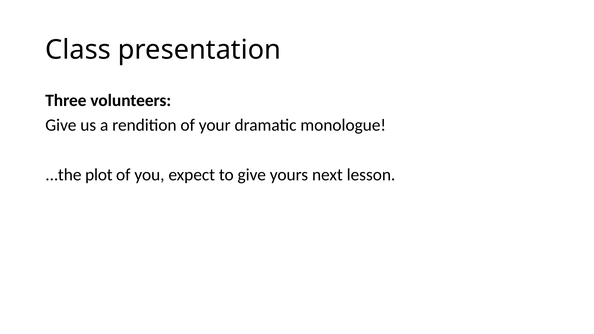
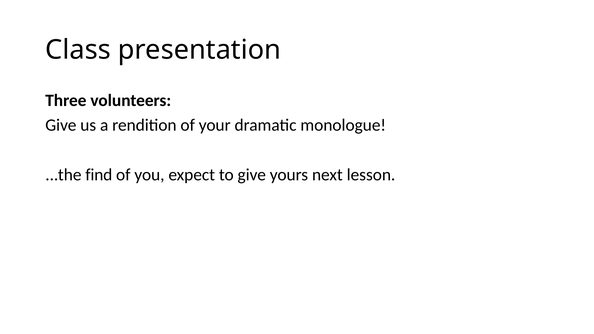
plot: plot -> find (99, 175)
